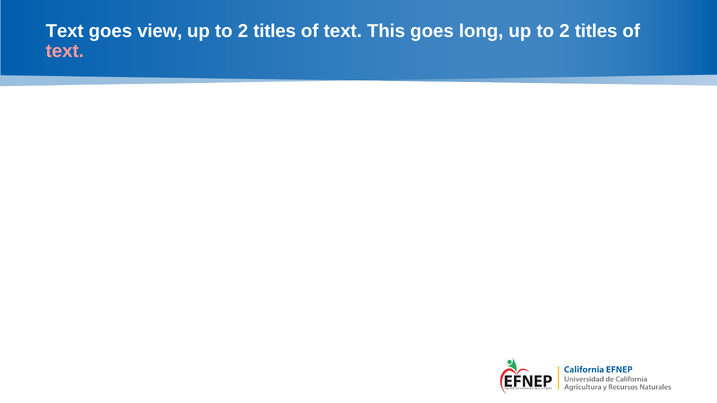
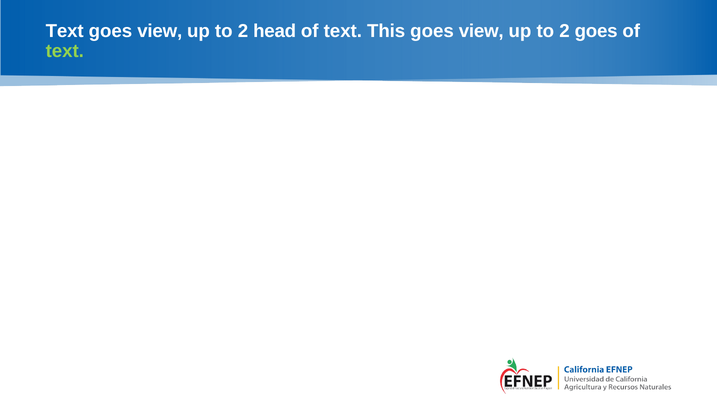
titles: titles -> head (275, 31)
long: long -> view (481, 31)
titles: titles -> goes (596, 31)
text colour: pink -> light green (65, 51)
